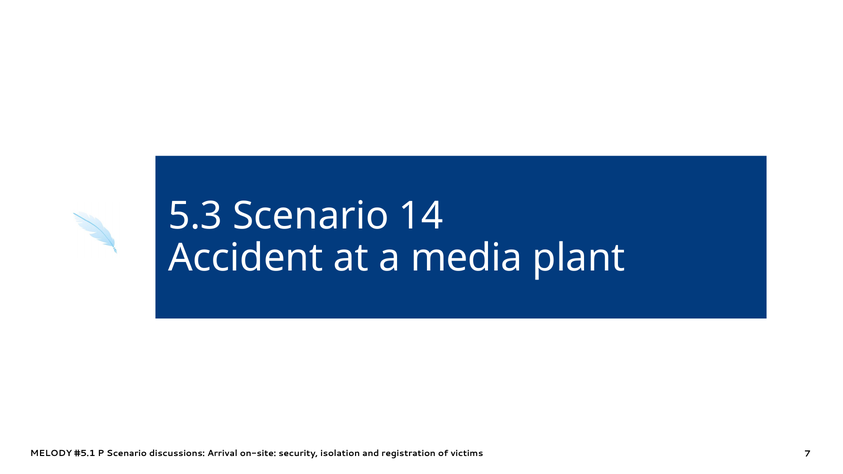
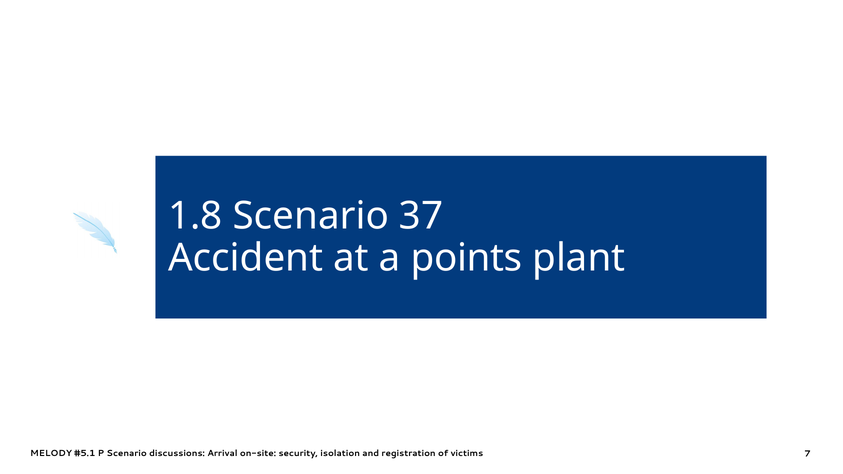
5.3: 5.3 -> 1.8 (195, 216)
14: 14 -> 37 (421, 216)
media: media -> points (467, 258)
